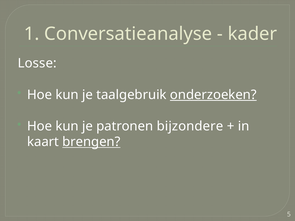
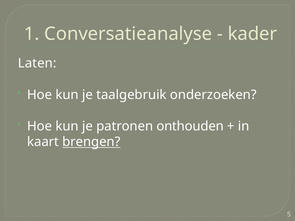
Losse: Losse -> Laten (37, 63)
onderzoeken underline: present -> none (213, 95)
bijzondere: bijzondere -> onthouden (190, 126)
